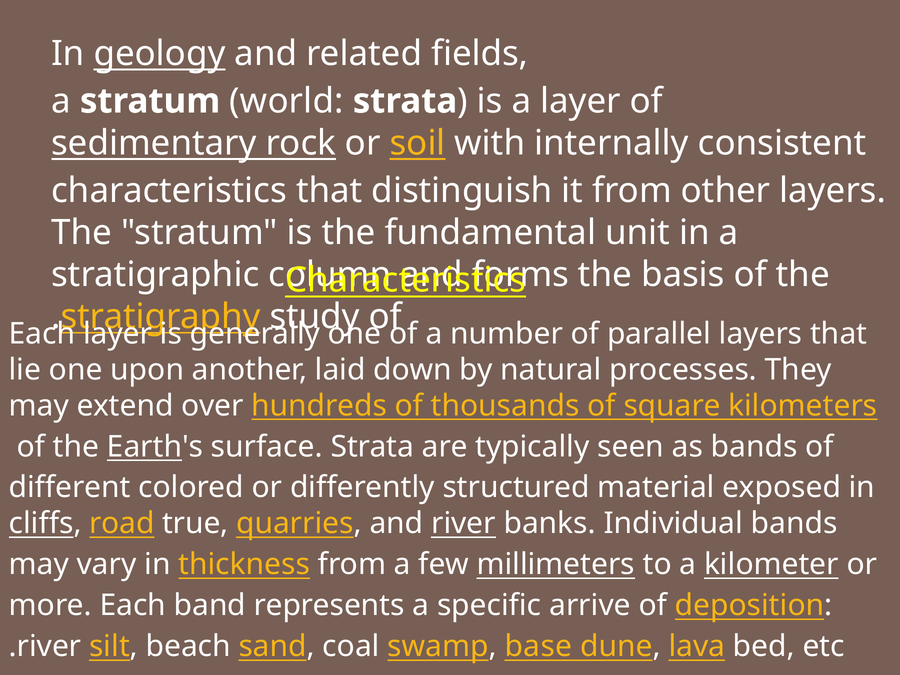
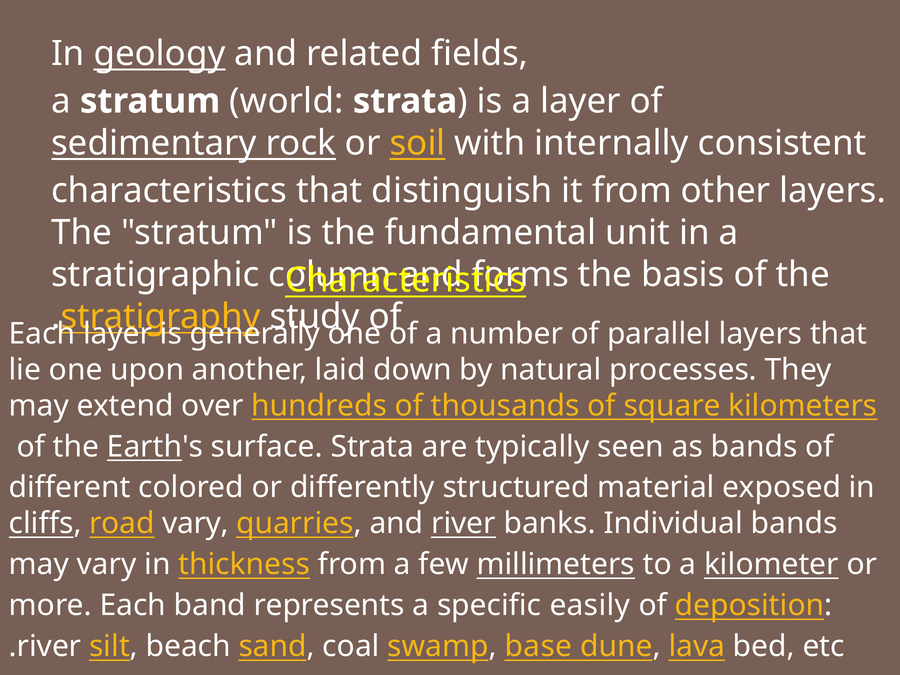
road true: true -> vary (195, 524)
arrive: arrive -> easily (590, 605)
